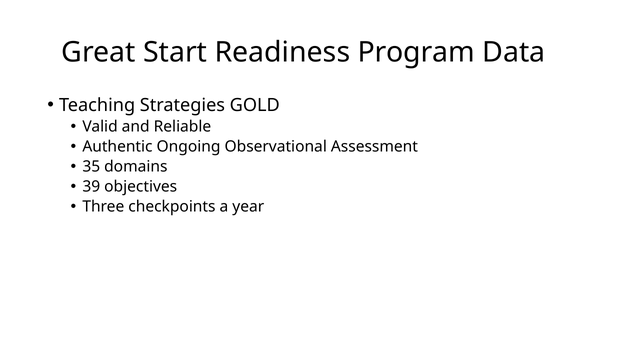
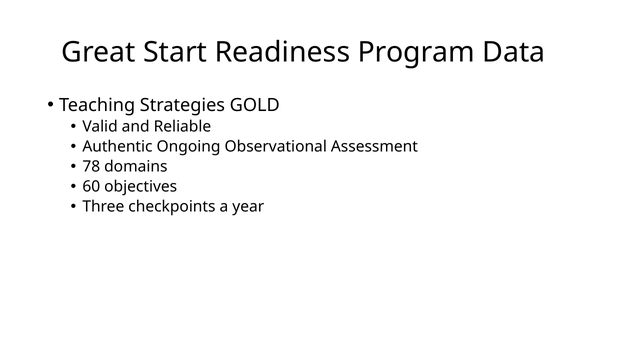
35: 35 -> 78 (91, 167)
39: 39 -> 60 (91, 187)
